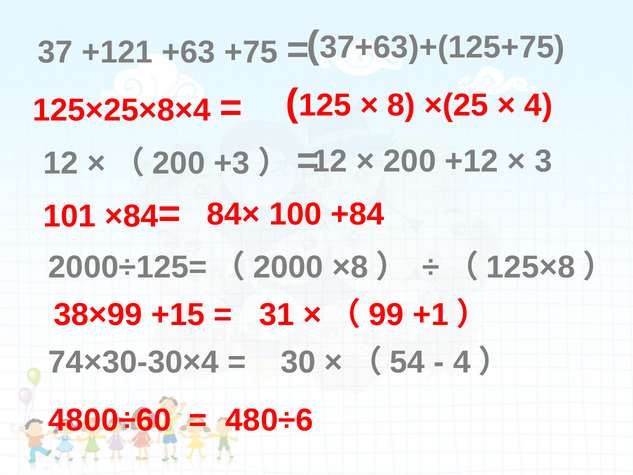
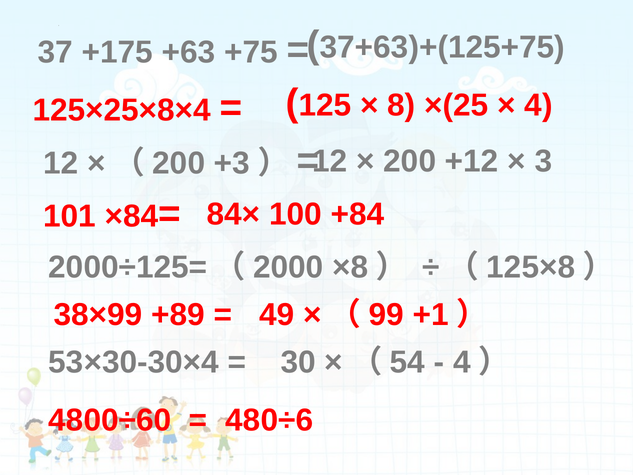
+121: +121 -> +175 (117, 52)
+15: +15 -> +89 (178, 314)
31: 31 -> 49 (277, 314)
74×30-30×4: 74×30-30×4 -> 53×30-30×4 (134, 362)
